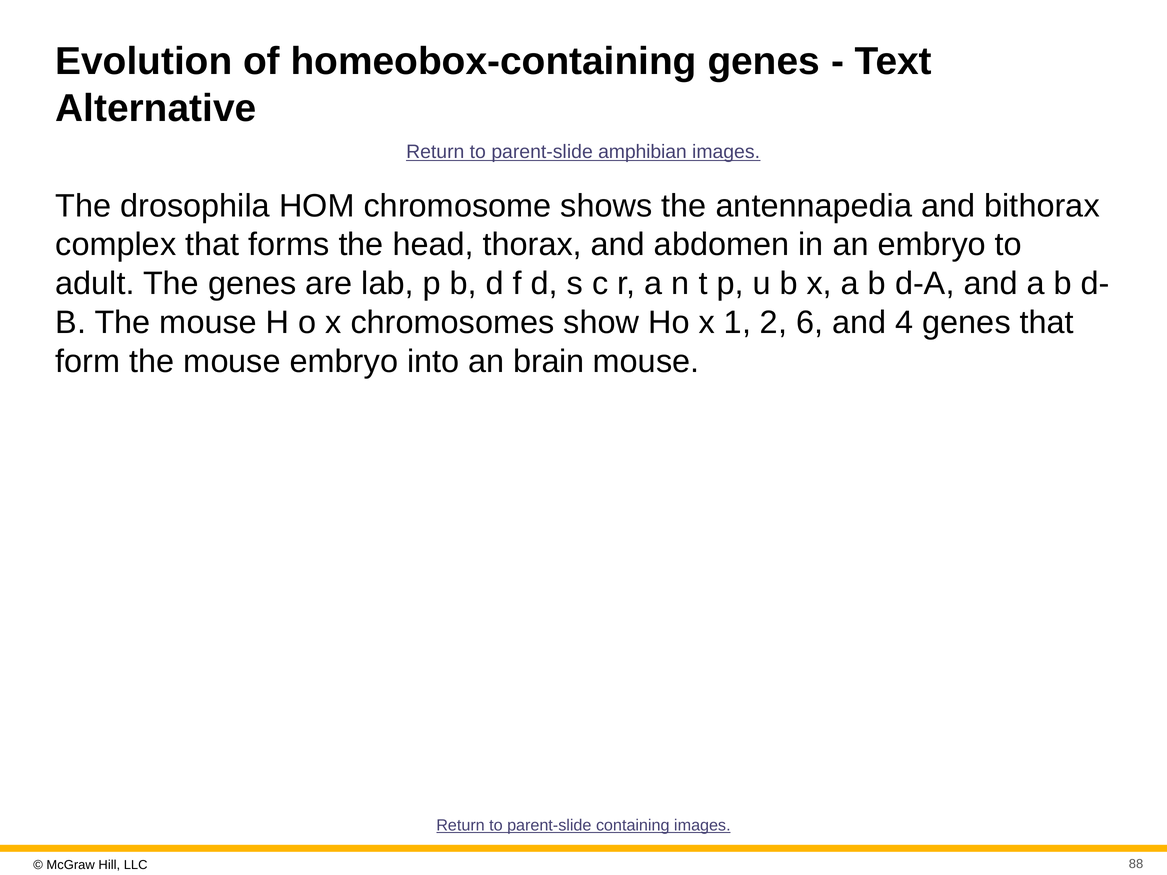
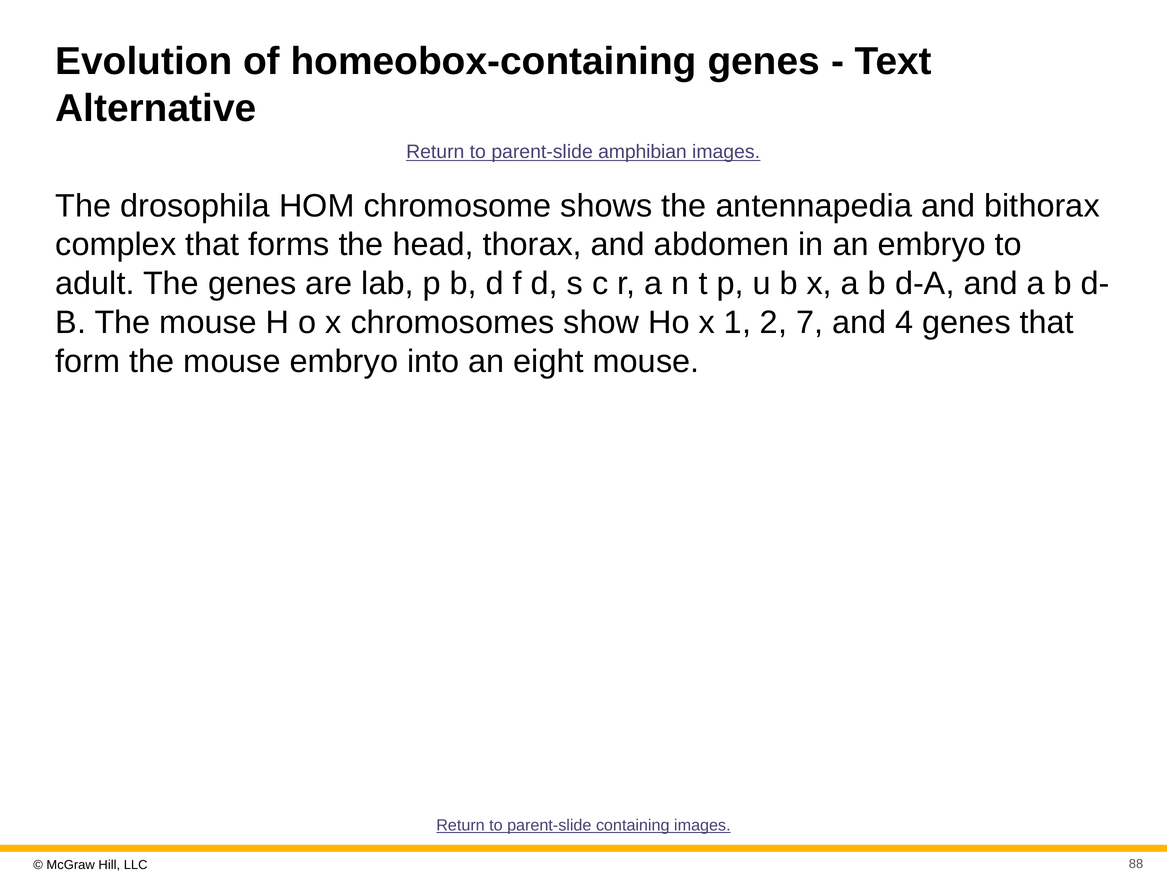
6: 6 -> 7 (810, 323)
brain: brain -> eight (549, 362)
